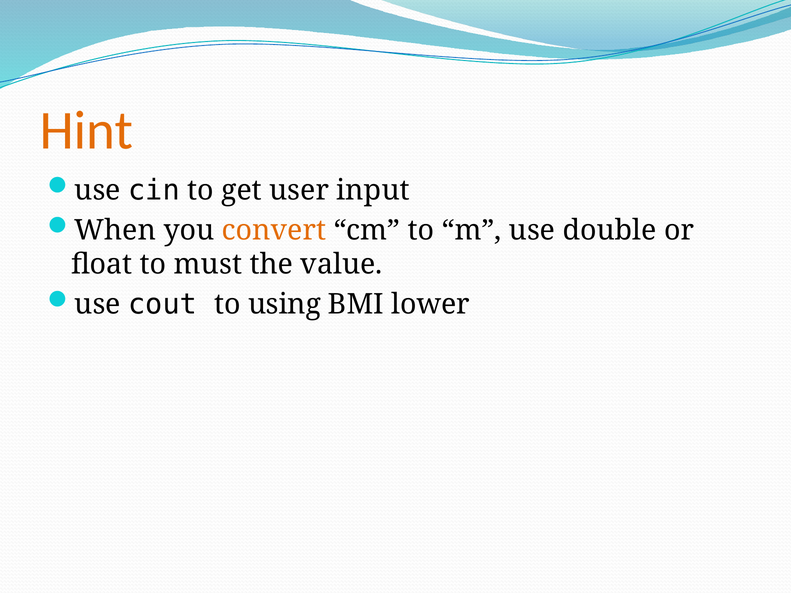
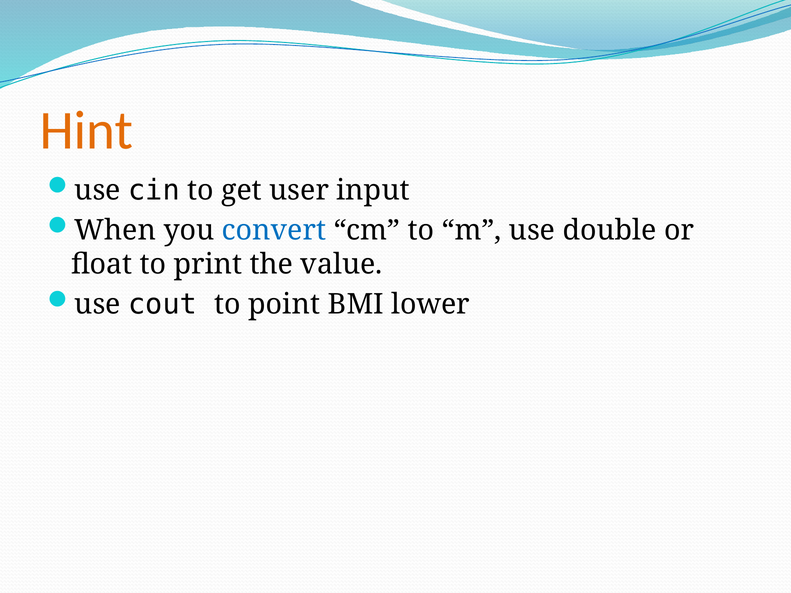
convert colour: orange -> blue (274, 230)
must: must -> print (208, 265)
using: using -> point (284, 305)
